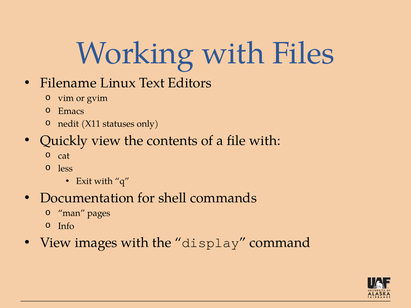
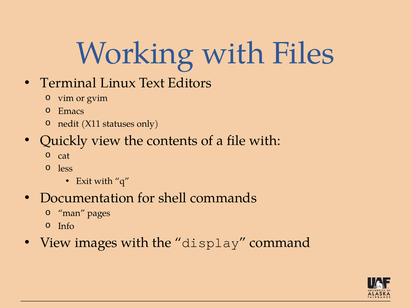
Filename: Filename -> Terminal (68, 83)
